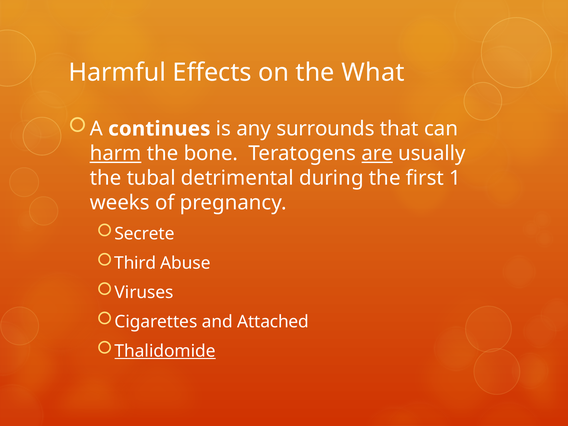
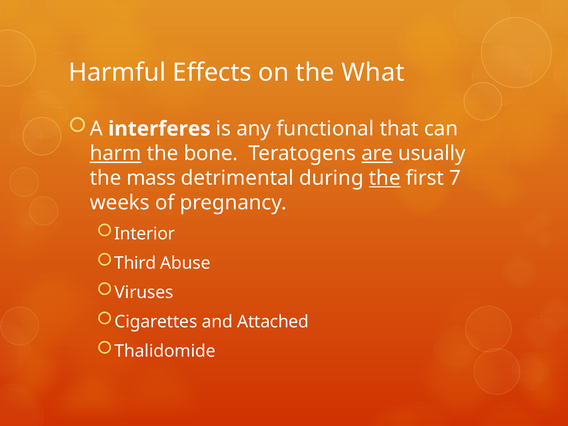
continues: continues -> interferes (159, 129)
surrounds: surrounds -> functional (325, 129)
tubal: tubal -> mass (151, 178)
the underline: none -> present (385, 178)
1: 1 -> 7 (455, 178)
Secrete: Secrete -> Interior (145, 234)
Thalidomide underline: present -> none (165, 351)
